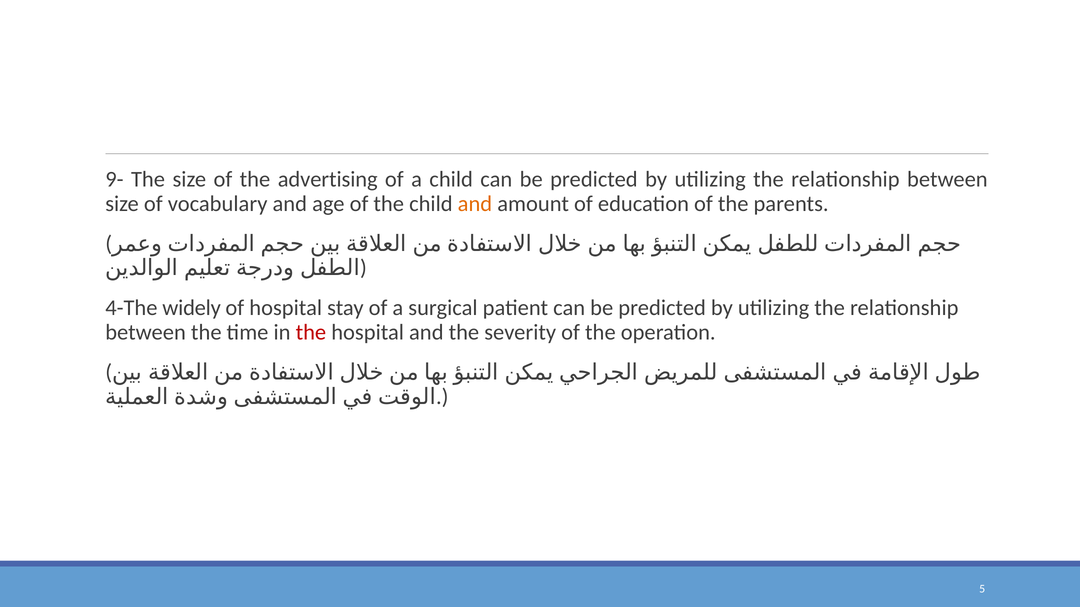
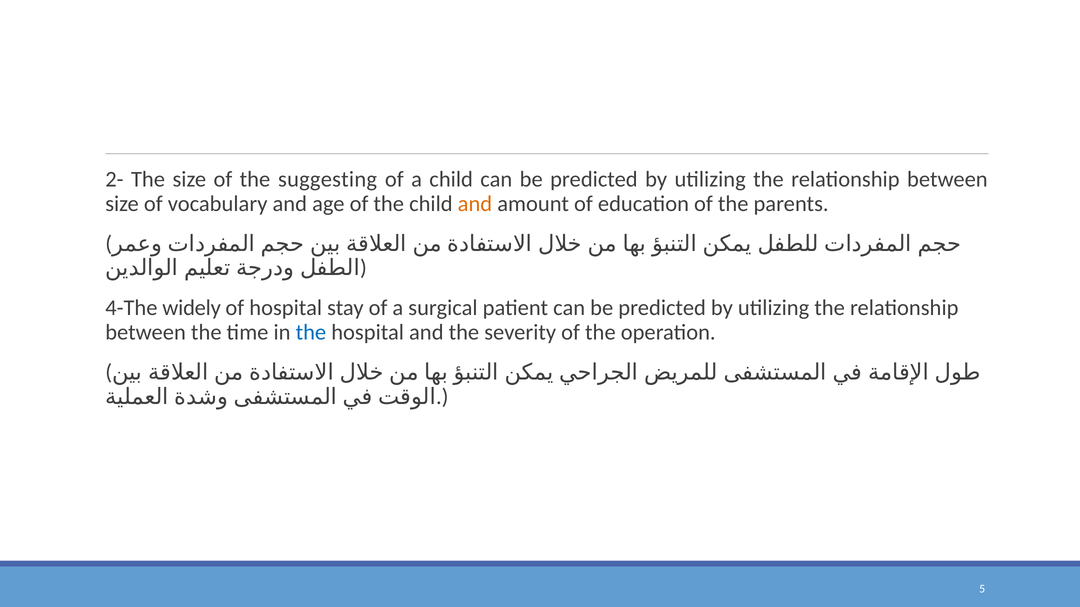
9-: 9- -> 2- (114, 180)
advertising: advertising -> suggesting (328, 180)
the colour: red -> blue (311, 333)
